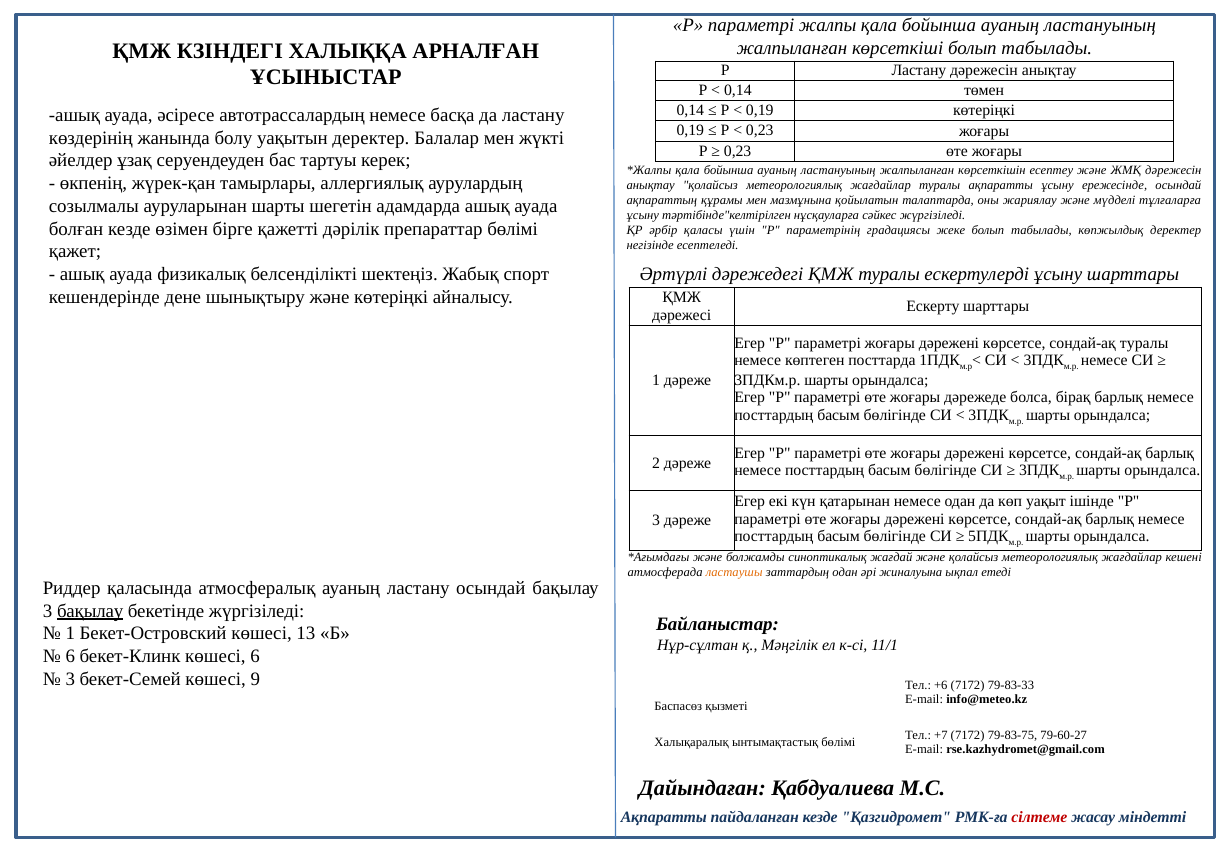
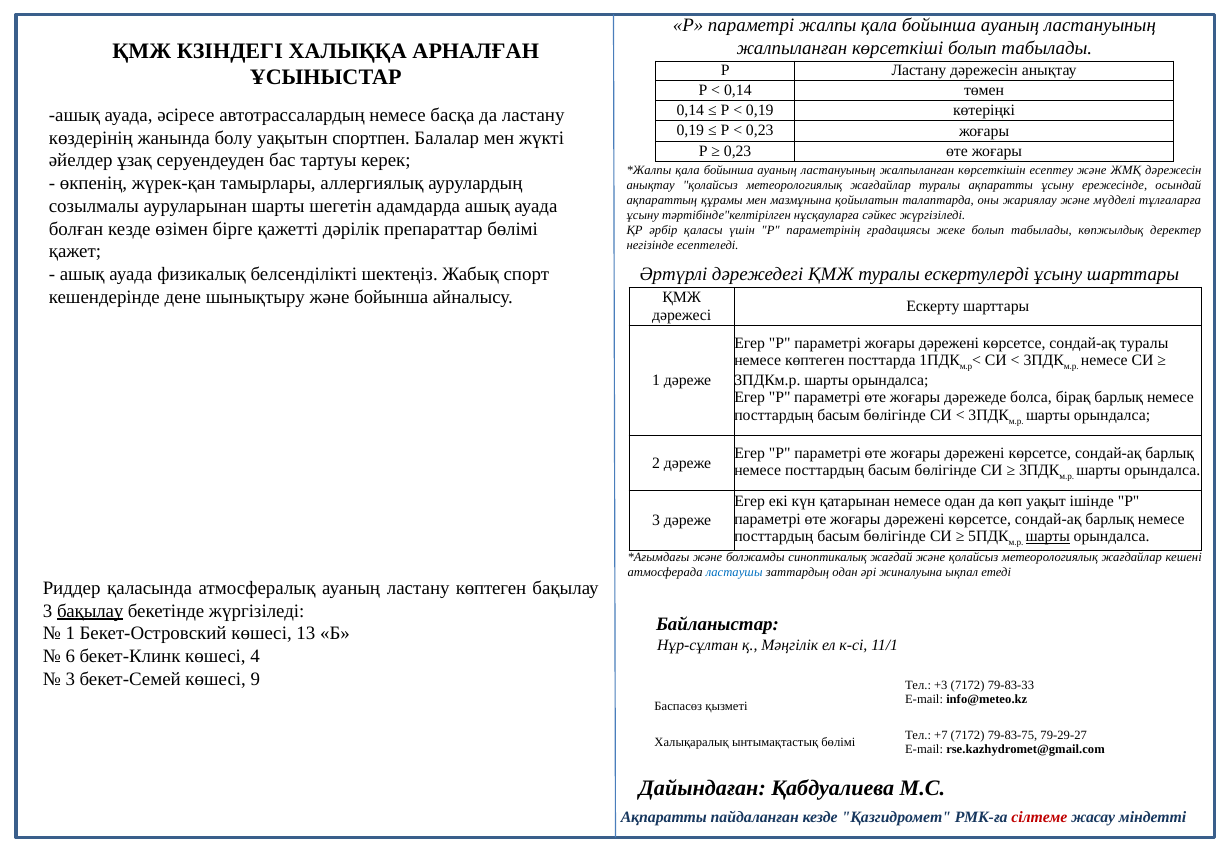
уақытын деректер: деректер -> спортпен (371, 138)
және көтеріңкі: көтеріңкі -> бойынша (391, 297)
шарты underline: none -> present (1048, 537)
ластаушы colour: orange -> blue (734, 573)
ластану осындай: осындай -> көптеген (491, 588)
көшесі 6: 6 -> 4 (255, 656)
+6: +6 -> +3 (941, 686)
79-60-27: 79-60-27 -> 79-29-27 (1064, 735)
